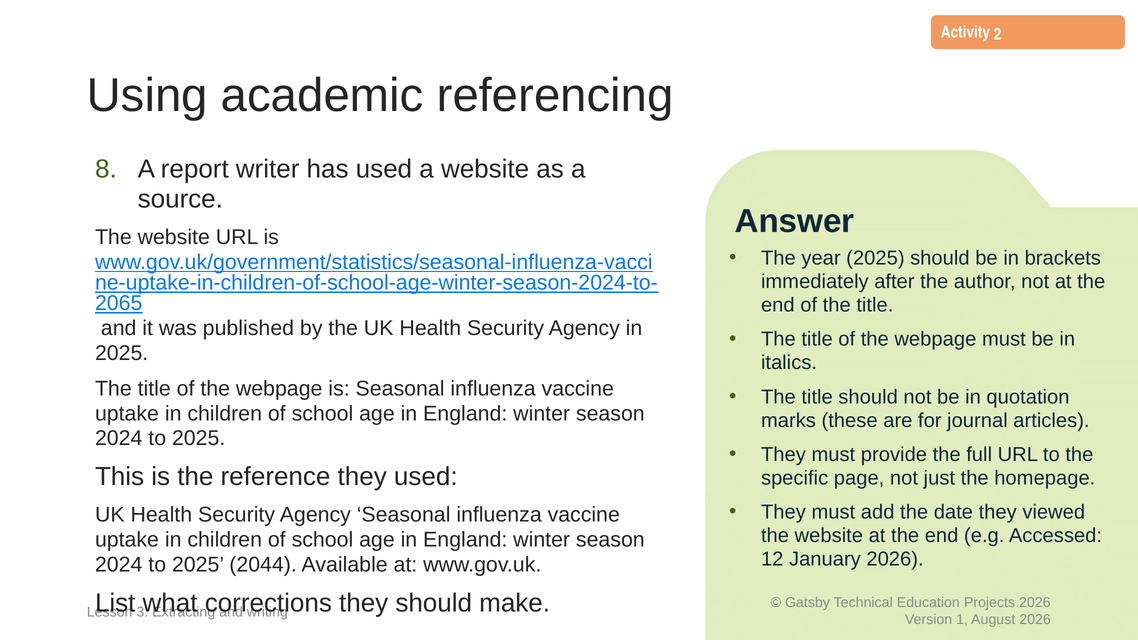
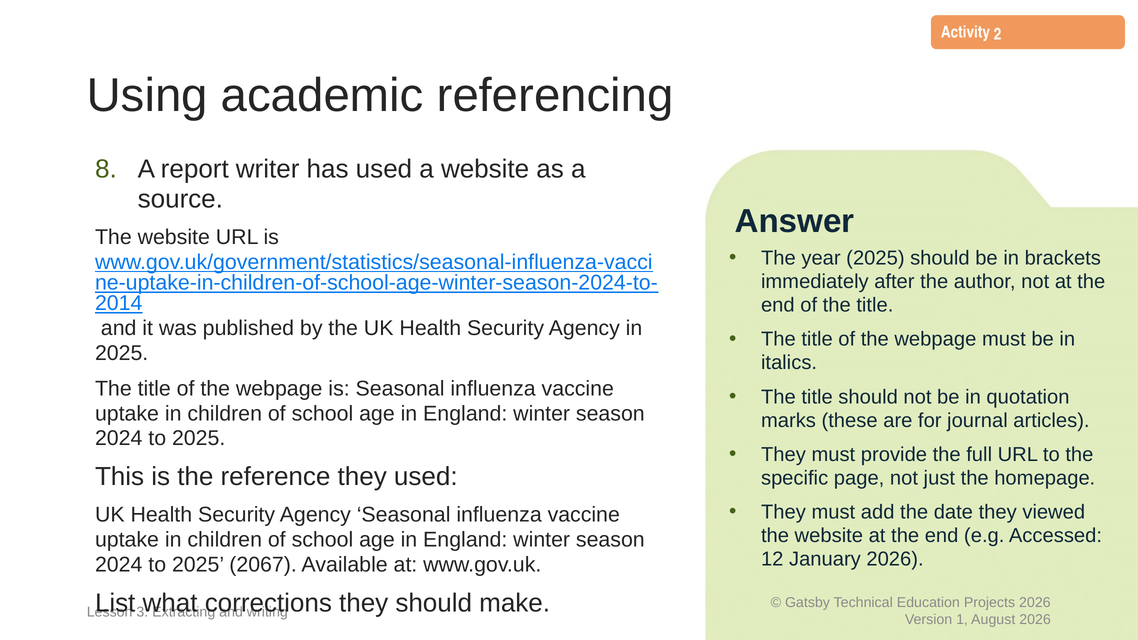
2065: 2065 -> 2014 (119, 303)
2044: 2044 -> 2067 (263, 565)
